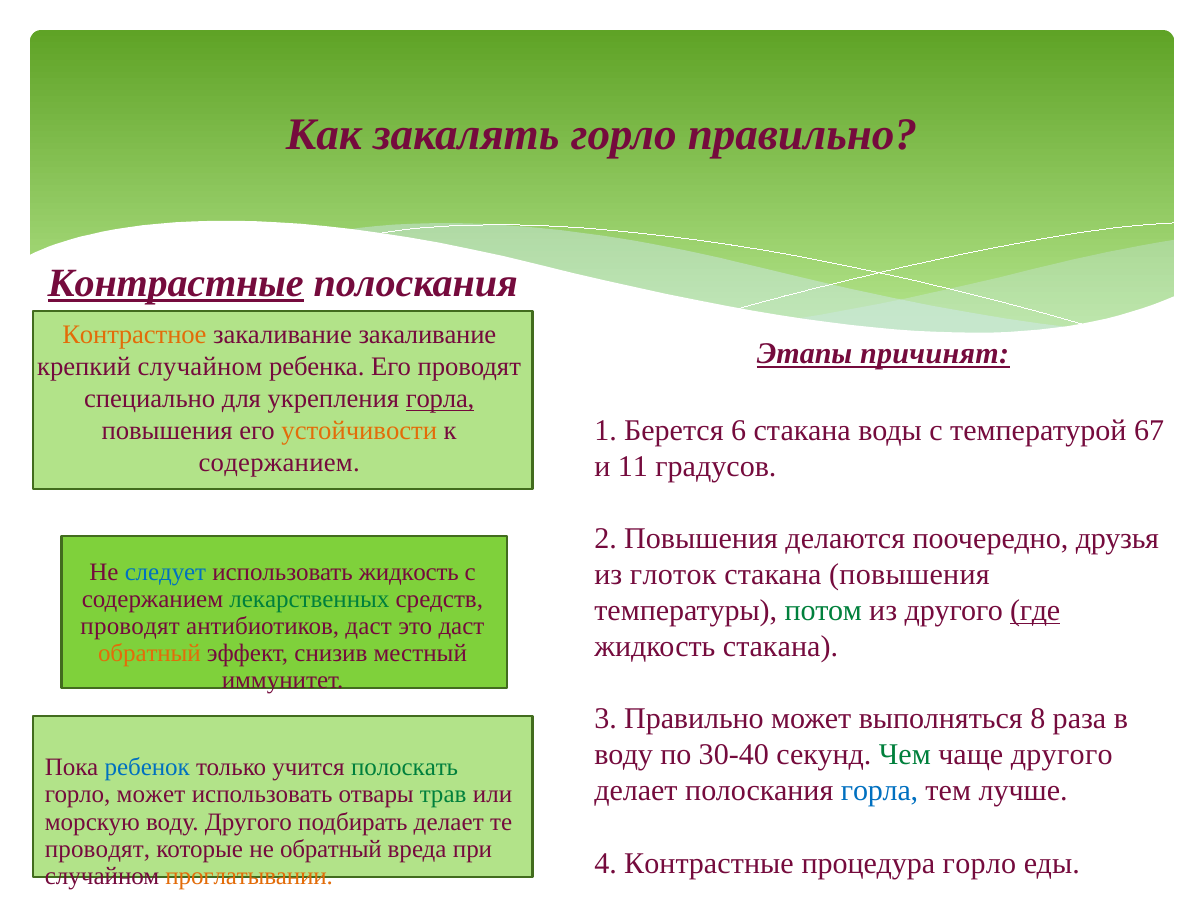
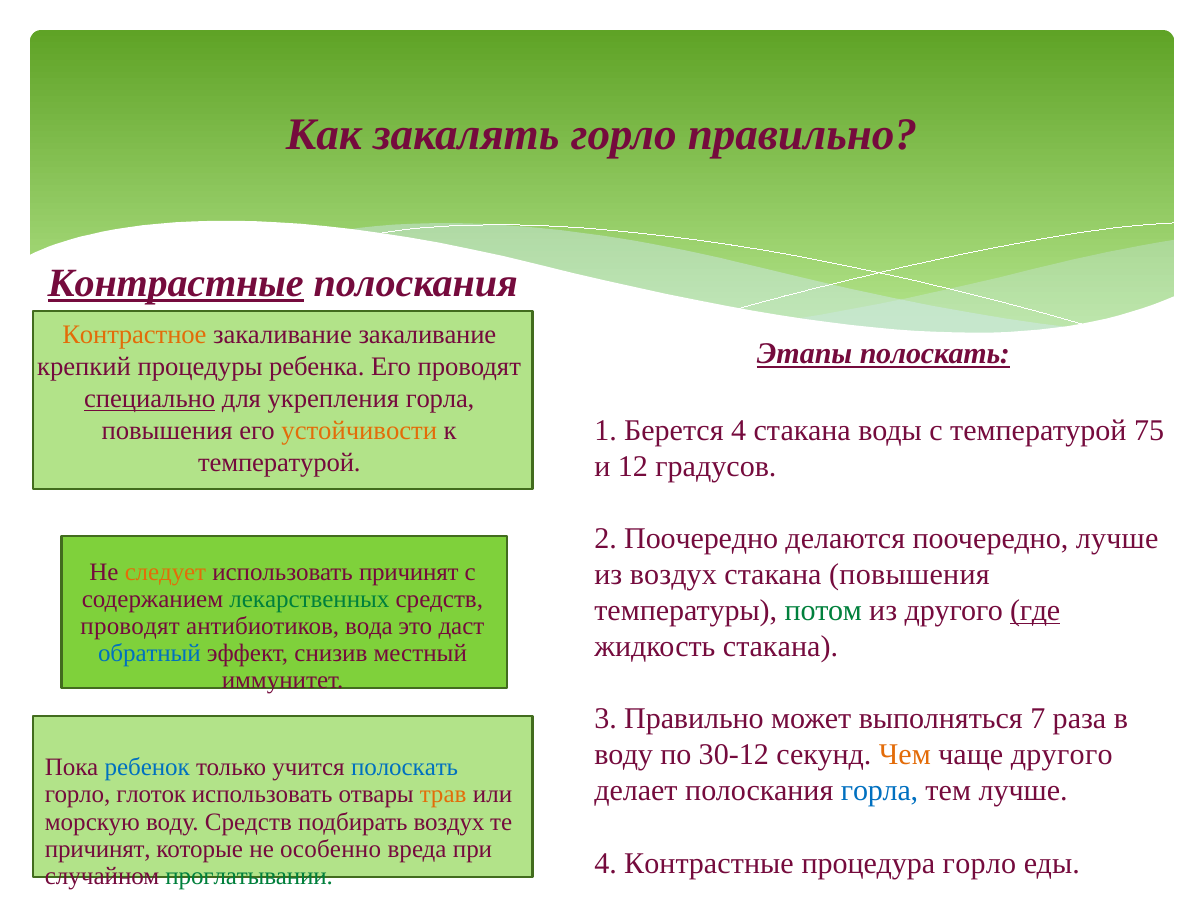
Этапы причинят: причинят -> полоскать (935, 354)
крепкий случайном: случайном -> процедуры (200, 367)
специально underline: none -> present (150, 399)
горла underline: present -> none (440, 399)
Берется 6: 6 -> 4 (739, 430)
67: 67 -> 75 (1149, 430)
содержанием: содержанием -> температурой (279, 463)
11: 11 -> 12 (633, 466)
2 Повышения: Повышения -> Поочередно (701, 539)
поочередно друзья: друзья -> лучше (1117, 539)
следует colour: blue -> orange (165, 572)
использовать жидкость: жидкость -> причинят (409, 572)
из глоток: глоток -> воздух (673, 575)
антибиотиков даст: даст -> вода (369, 626)
обратный colour: orange -> blue (149, 653)
8: 8 -> 7 (1038, 719)
30-40: 30-40 -> 30-12 (734, 755)
Чем colour: green -> orange (905, 755)
полоскать colour: green -> blue (405, 768)
горло может: может -> глоток (151, 795)
трав colour: green -> orange (443, 795)
воду Другого: Другого -> Средств (248, 822)
подбирать делает: делает -> воздух (449, 822)
проводят: проводят -> причинят (98, 849)
не обратный: обратный -> особенно (331, 849)
проглатывании colour: orange -> green (249, 876)
